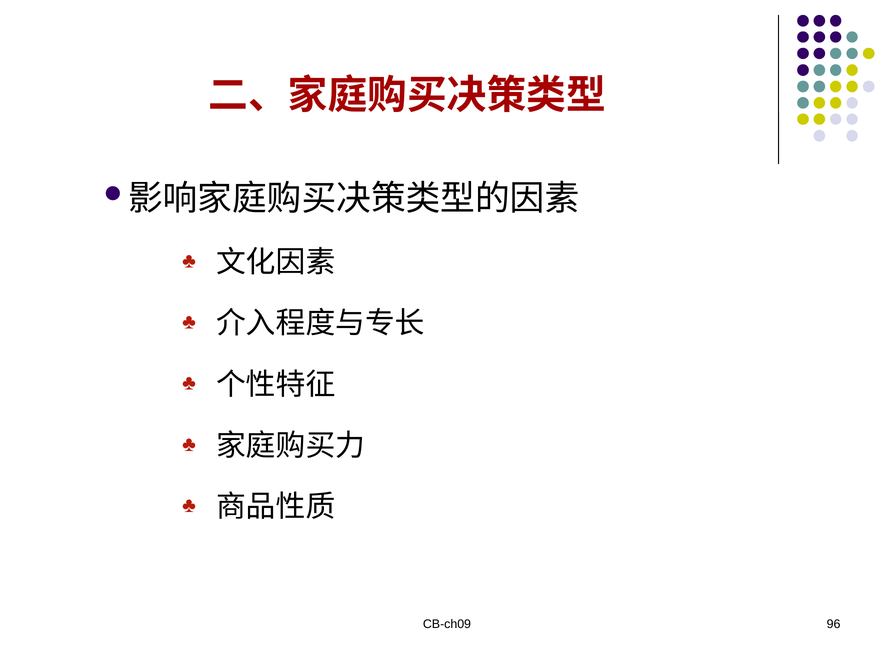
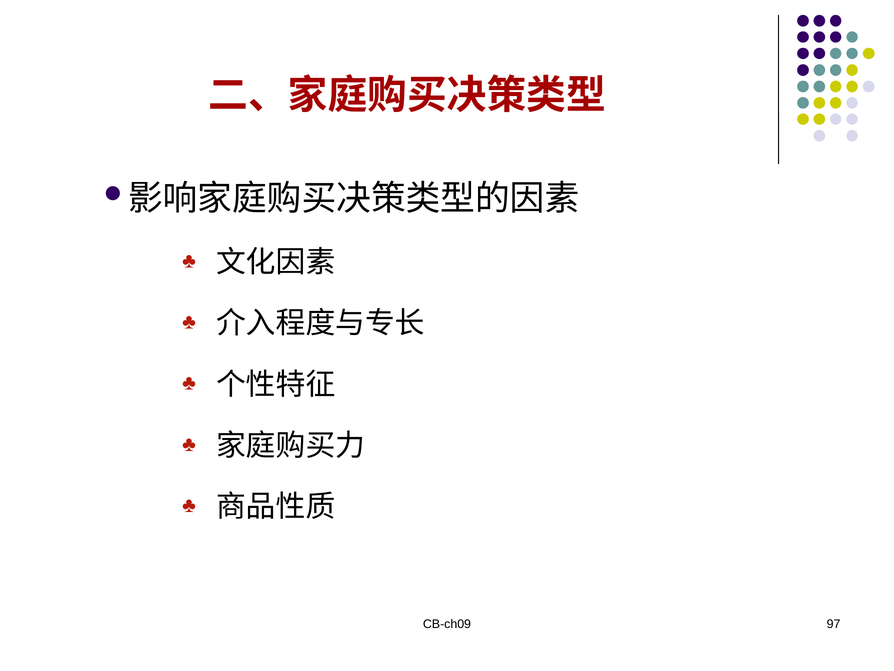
96: 96 -> 97 (834, 624)
